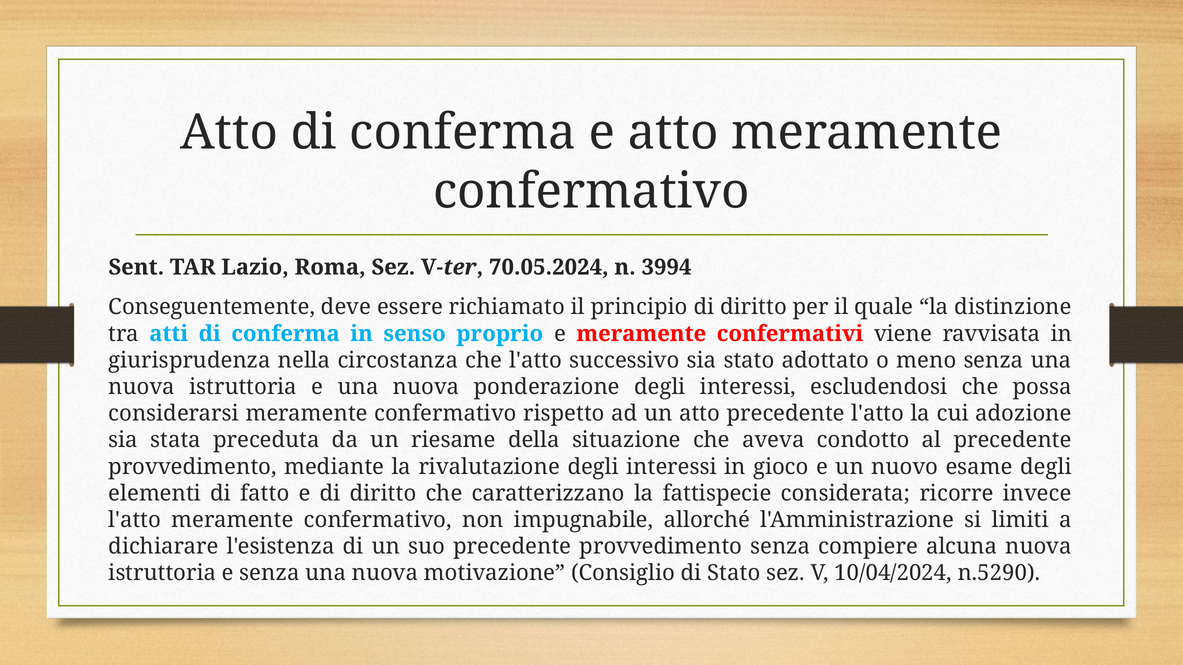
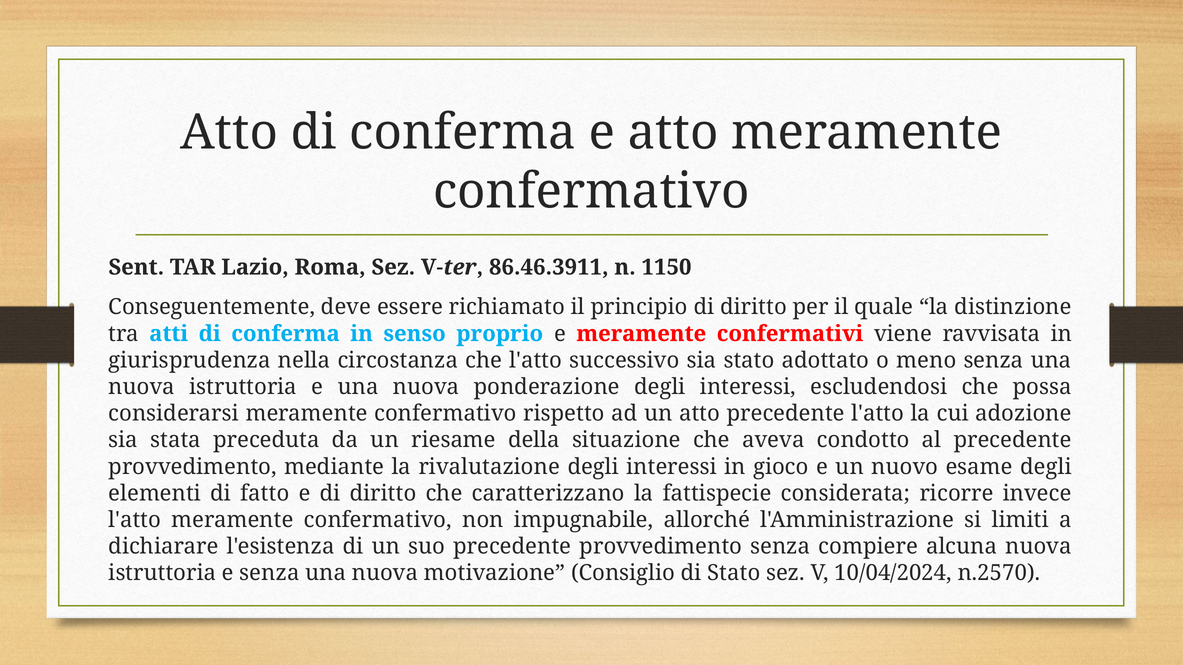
70.05.2024: 70.05.2024 -> 86.46.3911 (549, 267)
3994: 3994 -> 1150 (666, 267)
n.5290: n.5290 -> n.2570 (999, 574)
